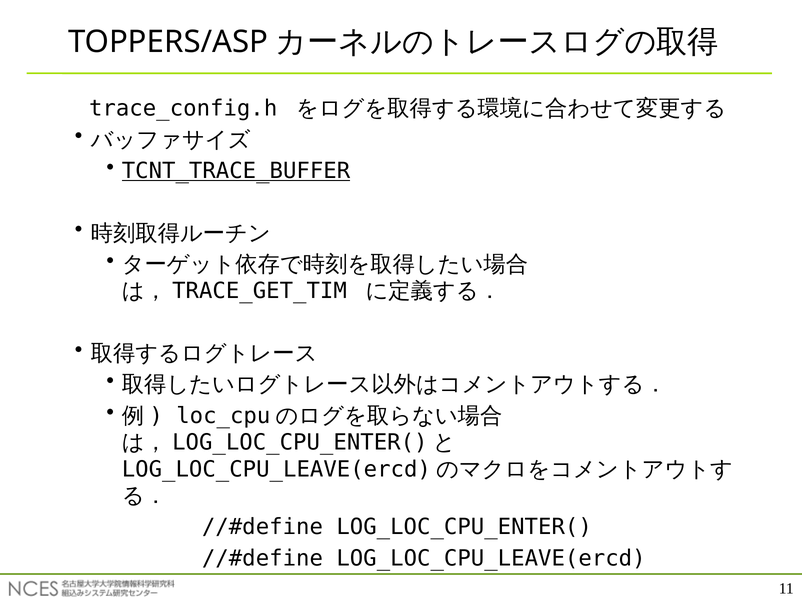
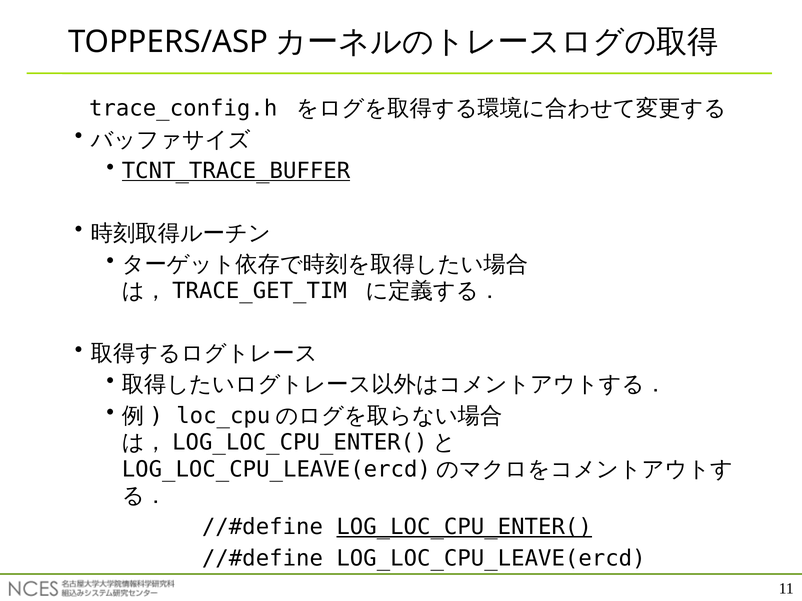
LOG_LOC_CPU_ENTER( underline: none -> present (464, 528)
